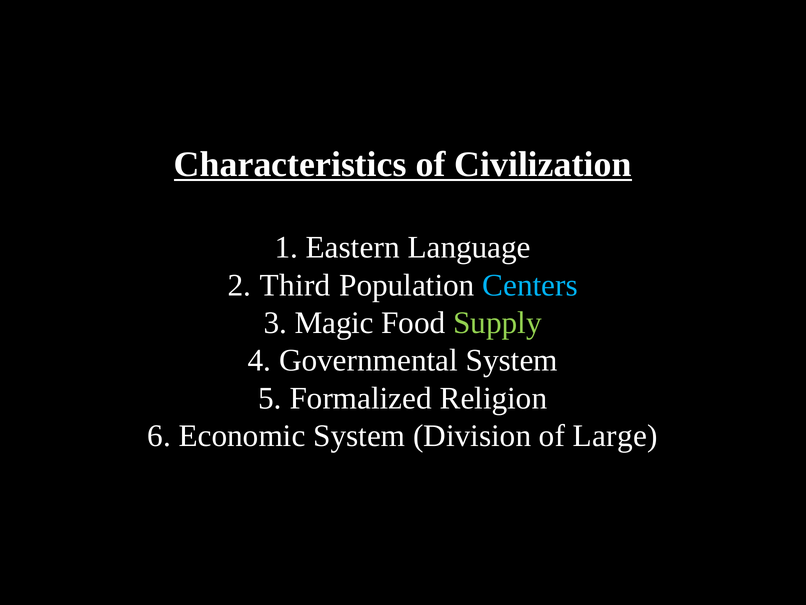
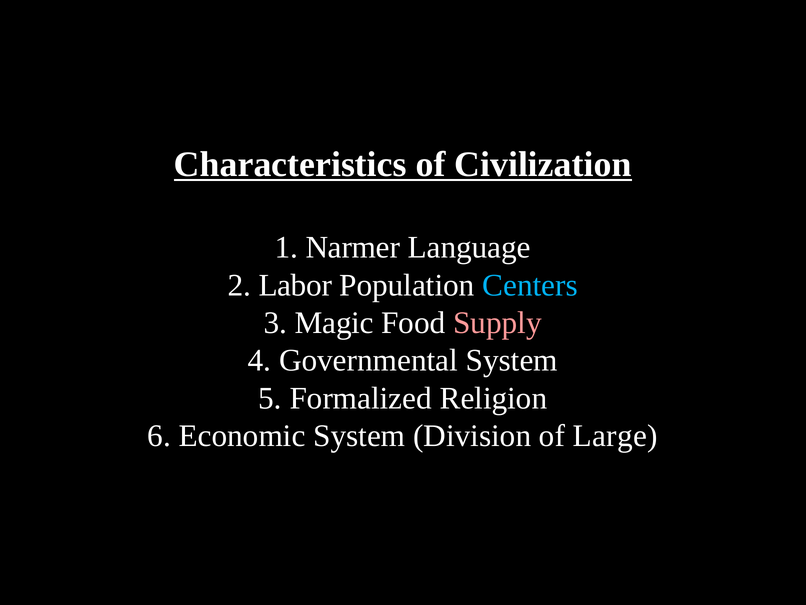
Eastern: Eastern -> Narmer (353, 247)
Third: Third -> Labor (295, 285)
Supply colour: light green -> pink (497, 323)
